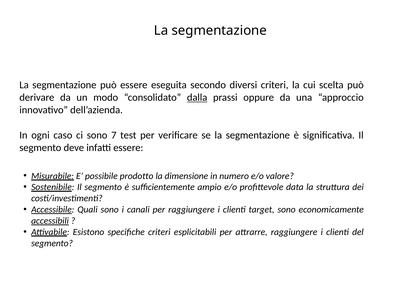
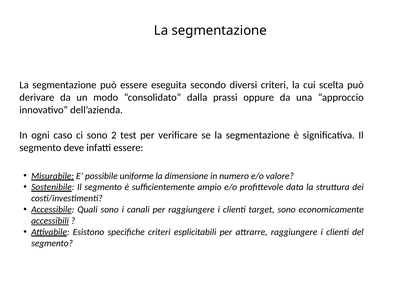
dalla underline: present -> none (197, 97)
7: 7 -> 2 (114, 135)
prodotto: prodotto -> uniforme (137, 176)
